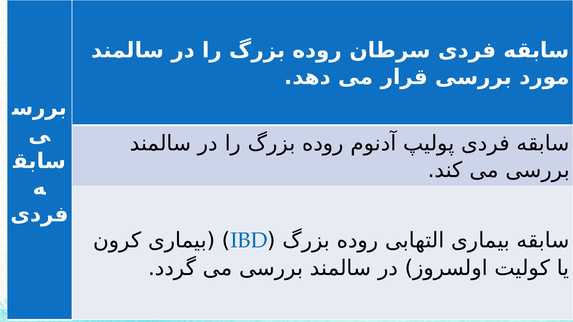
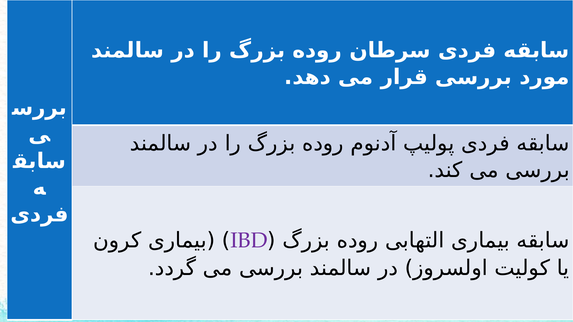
IBD colour: blue -> purple (249, 241)
